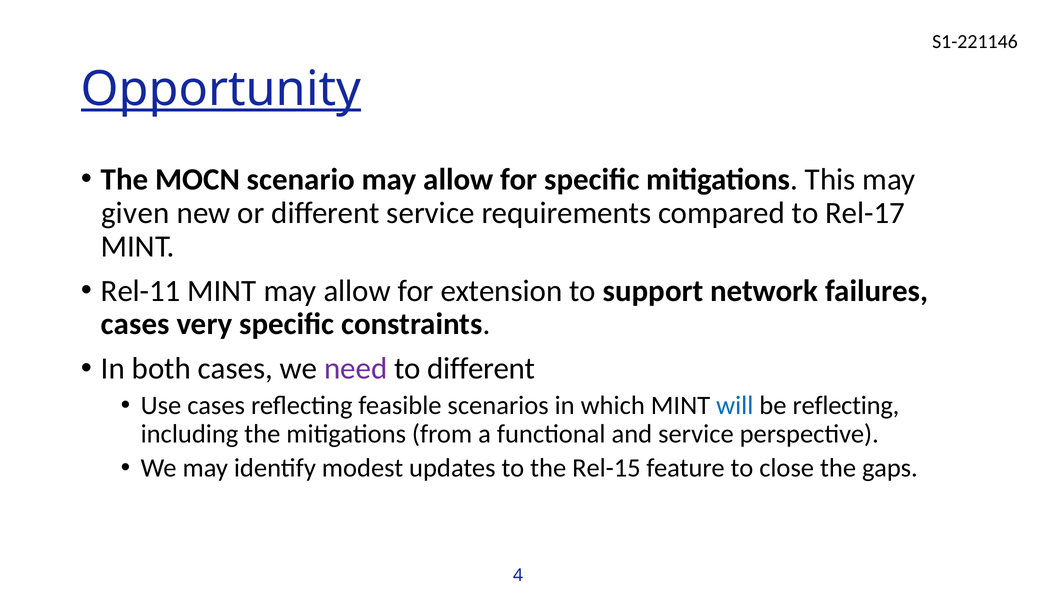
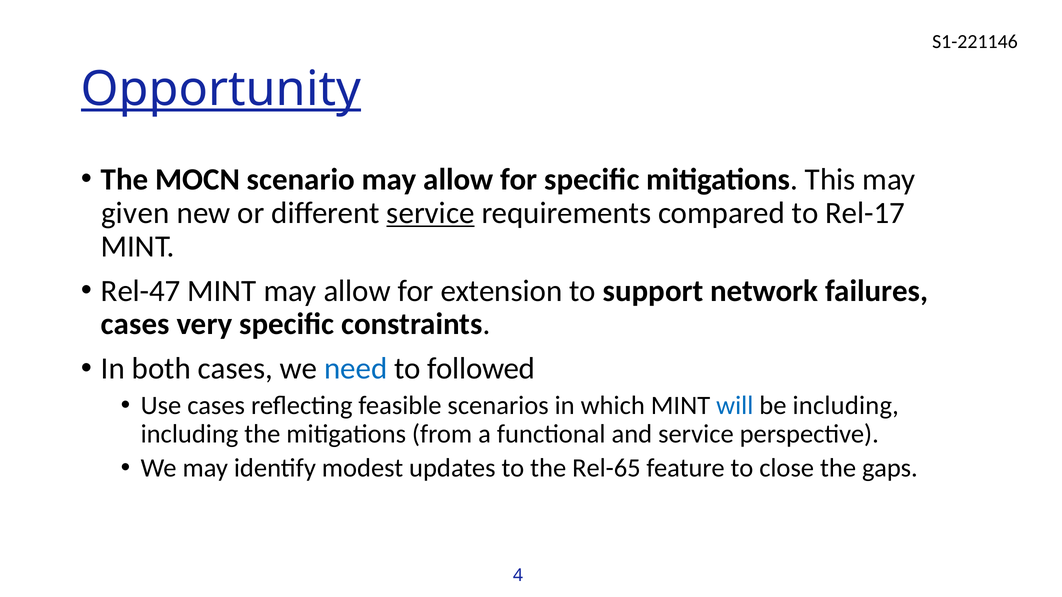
service underline: none -> present (430, 213)
Rel-11: Rel-11 -> Rel-47 (141, 291)
need colour: purple -> blue (356, 369)
to different: different -> followed (481, 369)
be reflecting: reflecting -> including (846, 406)
Rel-15: Rel-15 -> Rel-65 (606, 468)
